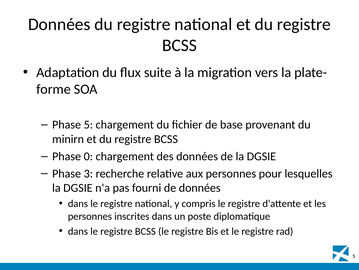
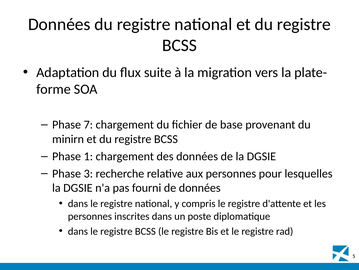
Phase 5: 5 -> 7 (88, 124)
0: 0 -> 1 (88, 156)
